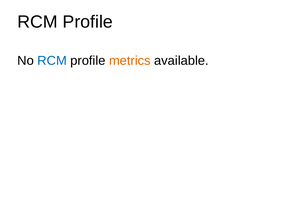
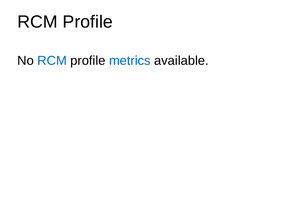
metrics colour: orange -> blue (130, 61)
